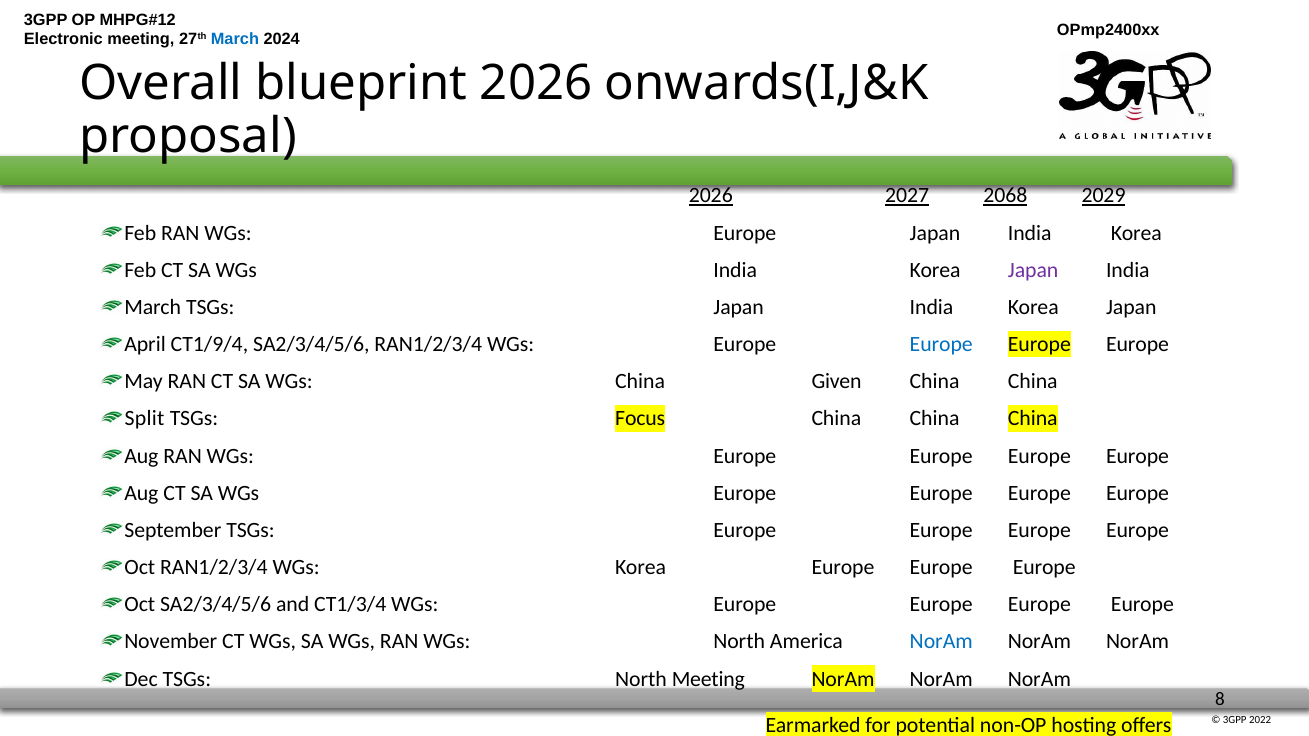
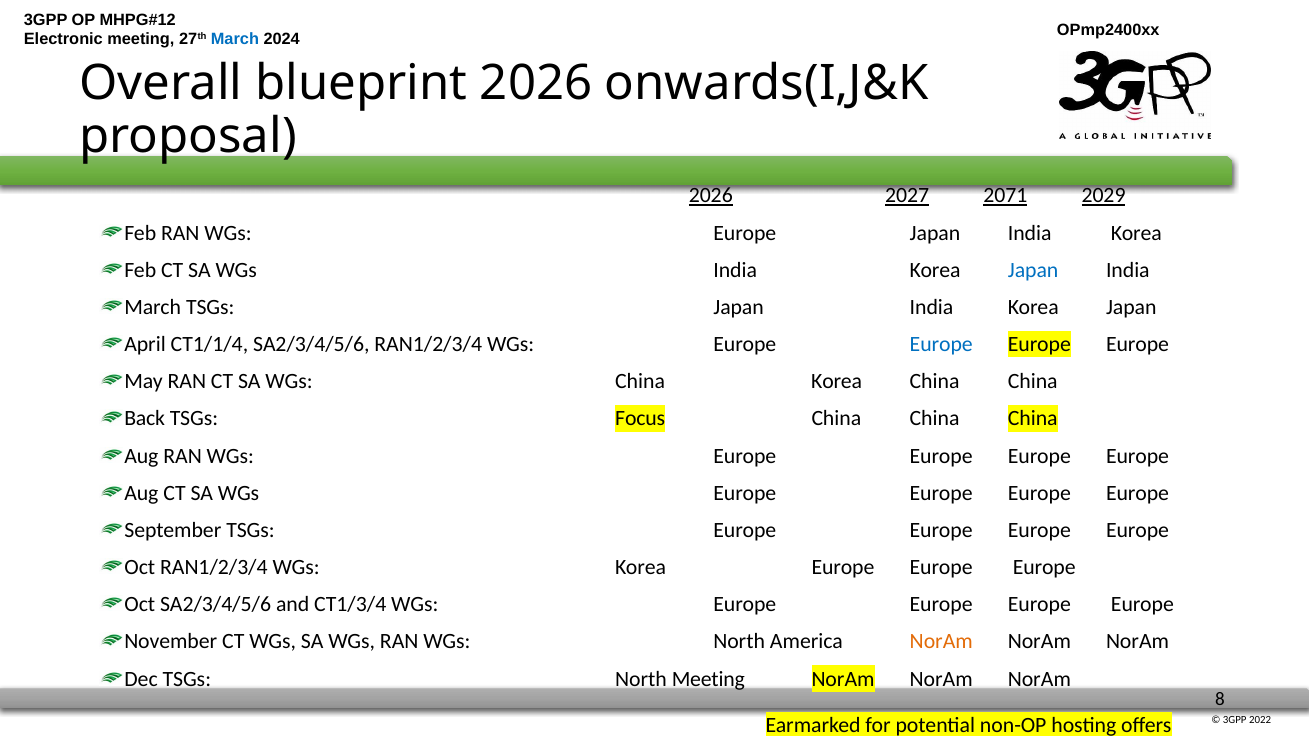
2068: 2068 -> 2071 (1005, 196)
Japan colour: purple -> blue (1033, 270)
CT1/9/4: CT1/9/4 -> CT1/1/4 (209, 345)
China Given: Given -> Korea (837, 382)
Split: Split -> Back (145, 419)
NorAm colour: blue -> orange (941, 642)
